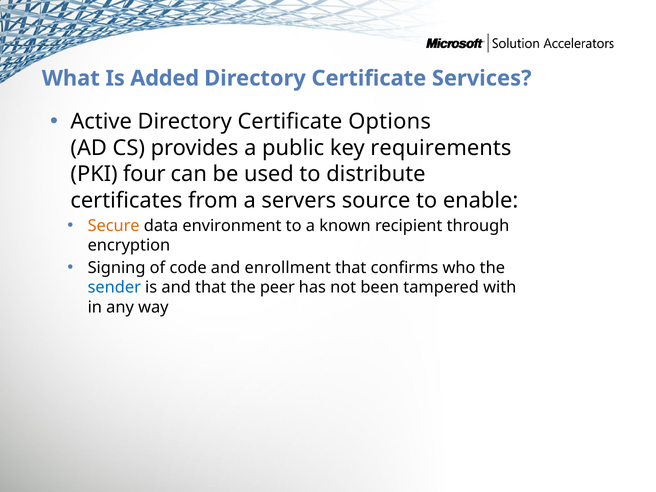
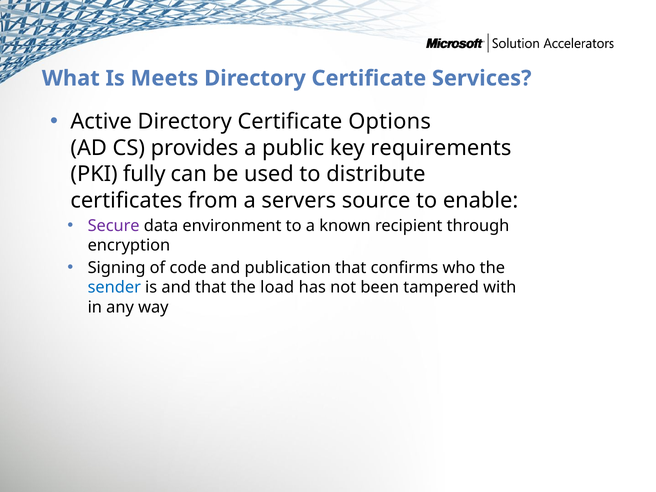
Added: Added -> Meets (164, 78)
four: four -> fully (144, 174)
Secure colour: orange -> purple (114, 226)
enrollment: enrollment -> publication (288, 268)
peer: peer -> load (277, 288)
